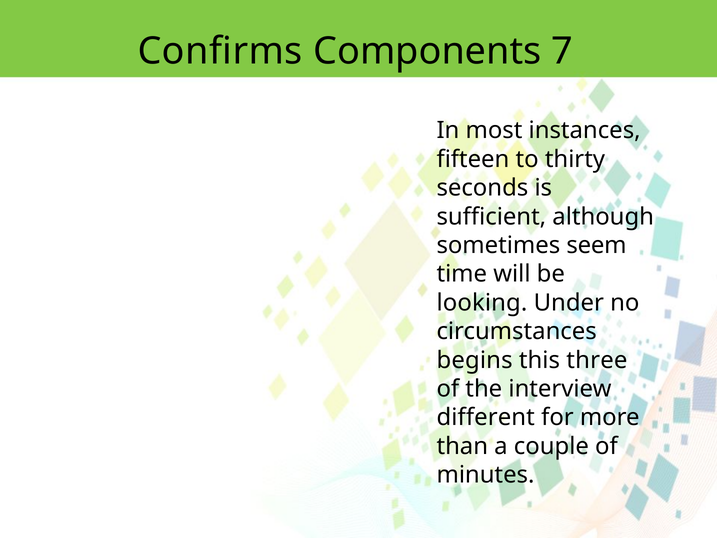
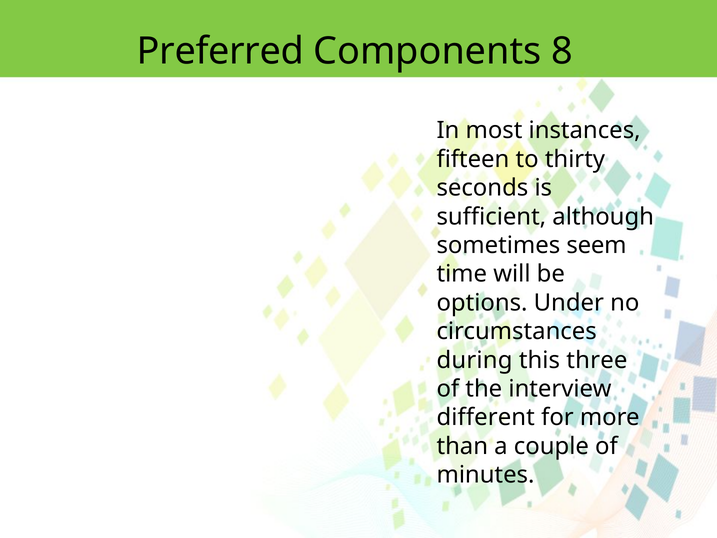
Confirms: Confirms -> Preferred (220, 51)
7: 7 -> 8 (562, 51)
looking: looking -> options (482, 303)
begins: begins -> during (475, 360)
